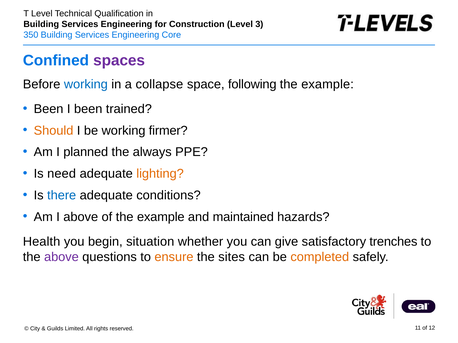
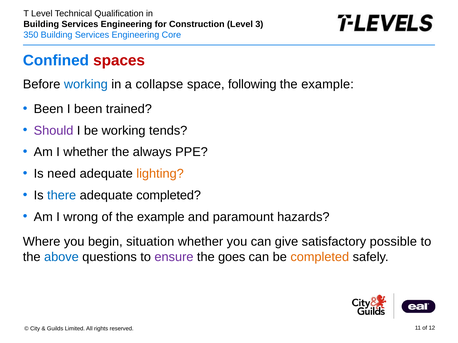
spaces colour: purple -> red (119, 61)
Should colour: orange -> purple (54, 131)
firmer: firmer -> tends (168, 131)
I planned: planned -> whether (86, 152)
adequate conditions: conditions -> completed (169, 196)
I above: above -> wrong (81, 217)
maintained: maintained -> paramount (243, 217)
Health: Health -> Where (42, 242)
trenches: trenches -> possible (393, 242)
above colour: purple -> blue (61, 257)
ensure colour: orange -> purple (174, 257)
sites: sites -> goes (232, 257)
